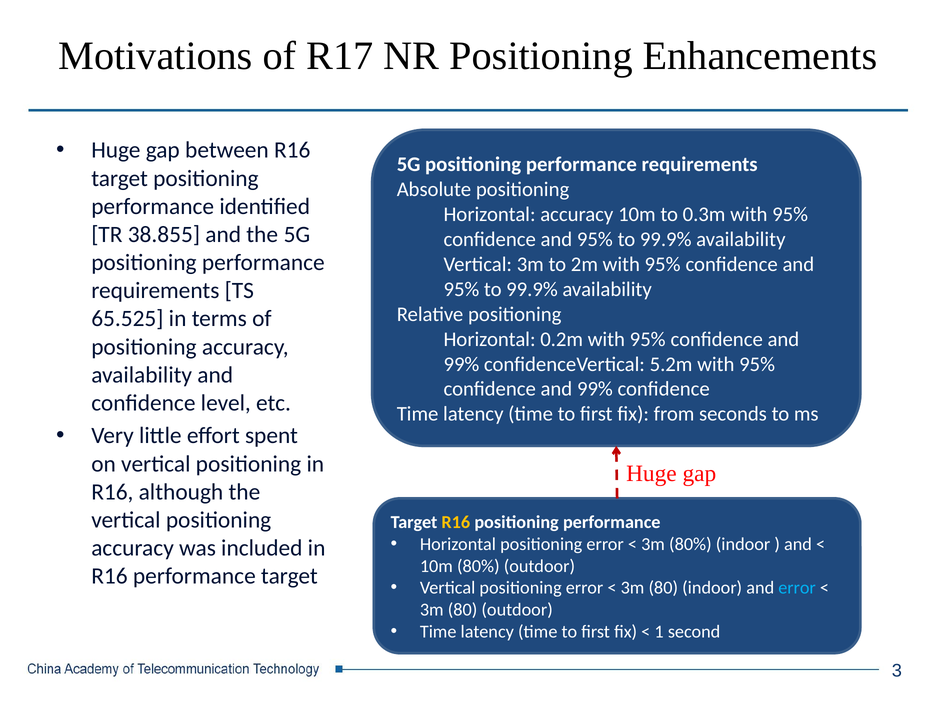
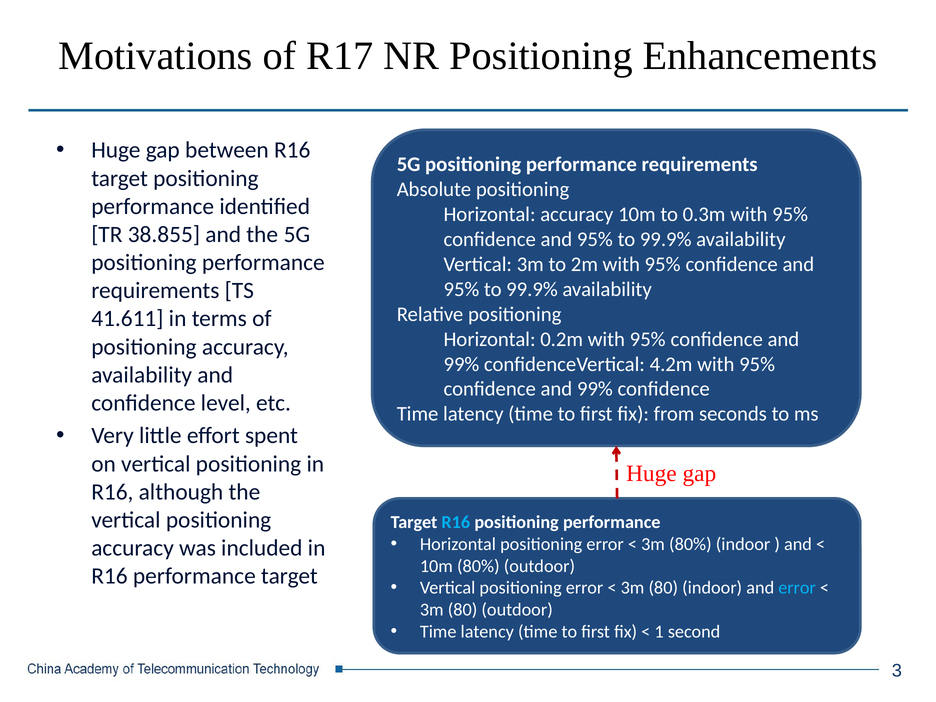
65.525: 65.525 -> 41.611 (127, 319)
5.2m: 5.2m -> 4.2m (671, 364)
R16 colour: yellow -> light blue (456, 522)
